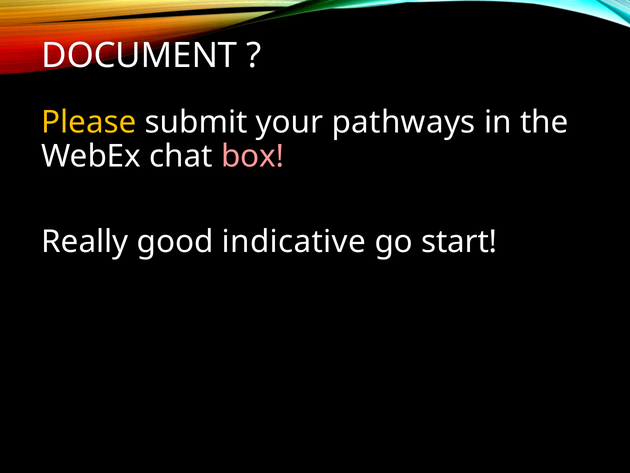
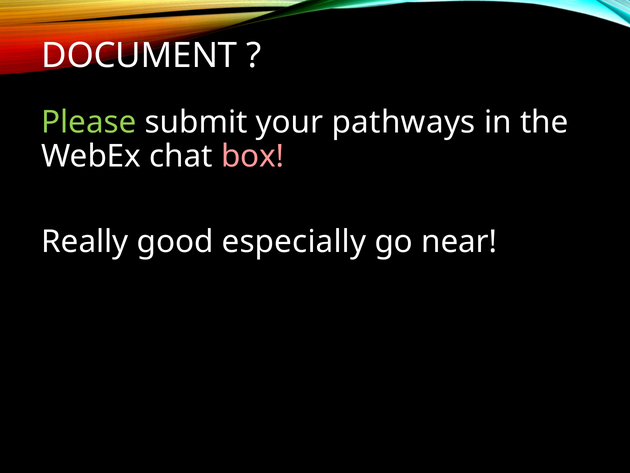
Please colour: yellow -> light green (89, 122)
indicative: indicative -> especially (294, 242)
start: start -> near (459, 242)
